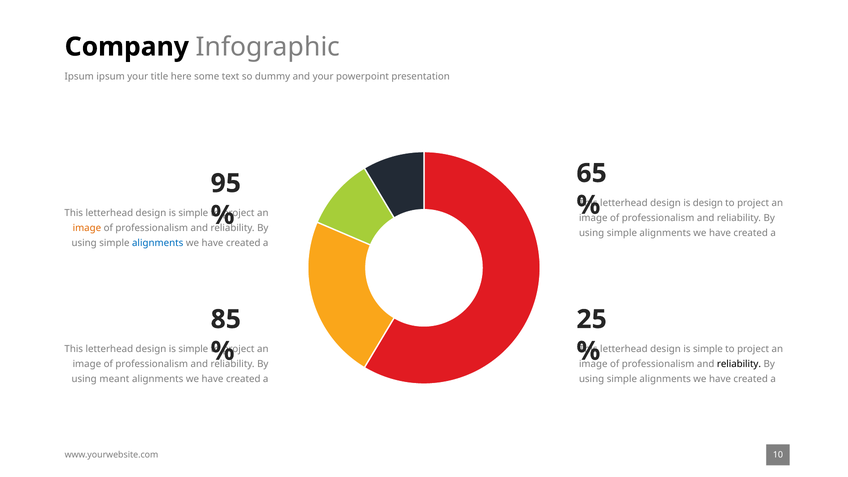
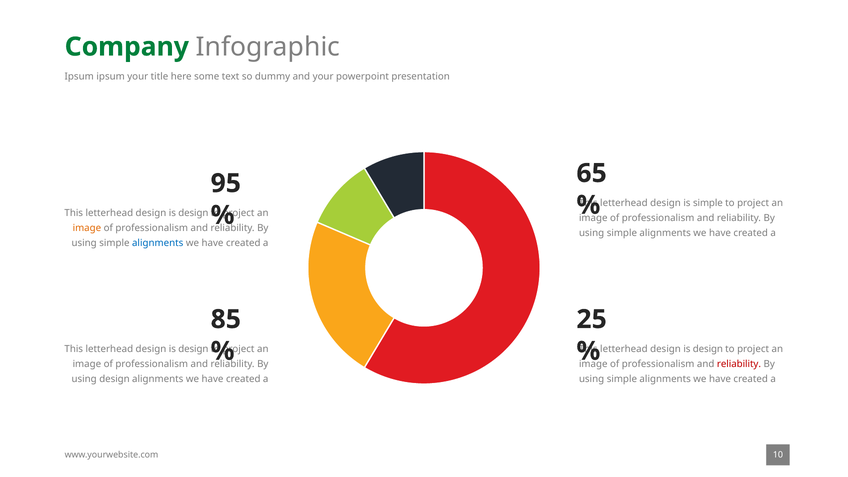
Company colour: black -> green (127, 47)
is design: design -> simple (708, 203)
simple: simple -> design (193, 213)
simple: simple -> design (193, 349)
simple: simple -> design (708, 349)
reliability colour: black -> red (739, 364)
using meant: meant -> design (114, 379)
